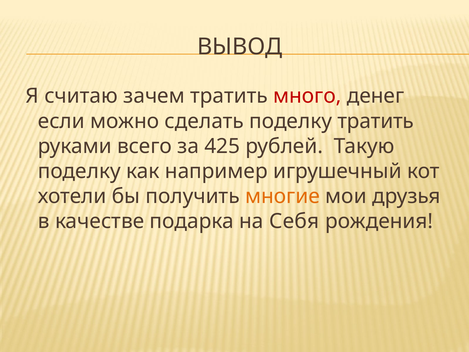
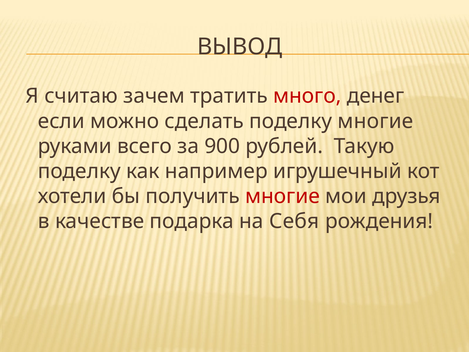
поделку тратить: тратить -> многие (376, 121)
425: 425 -> 900 (222, 146)
многие colour: orange -> red (282, 196)
